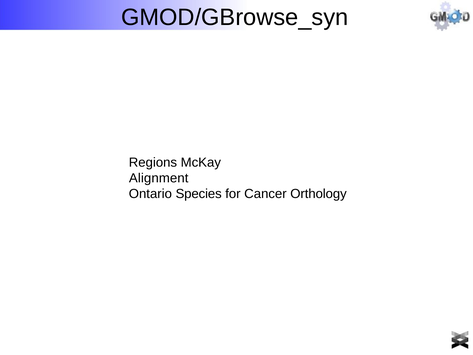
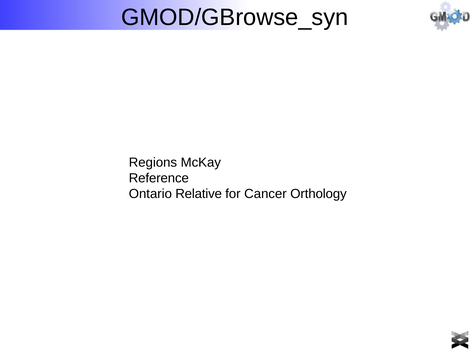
Alignment: Alignment -> Reference (159, 178)
Species: Species -> Relative (199, 194)
